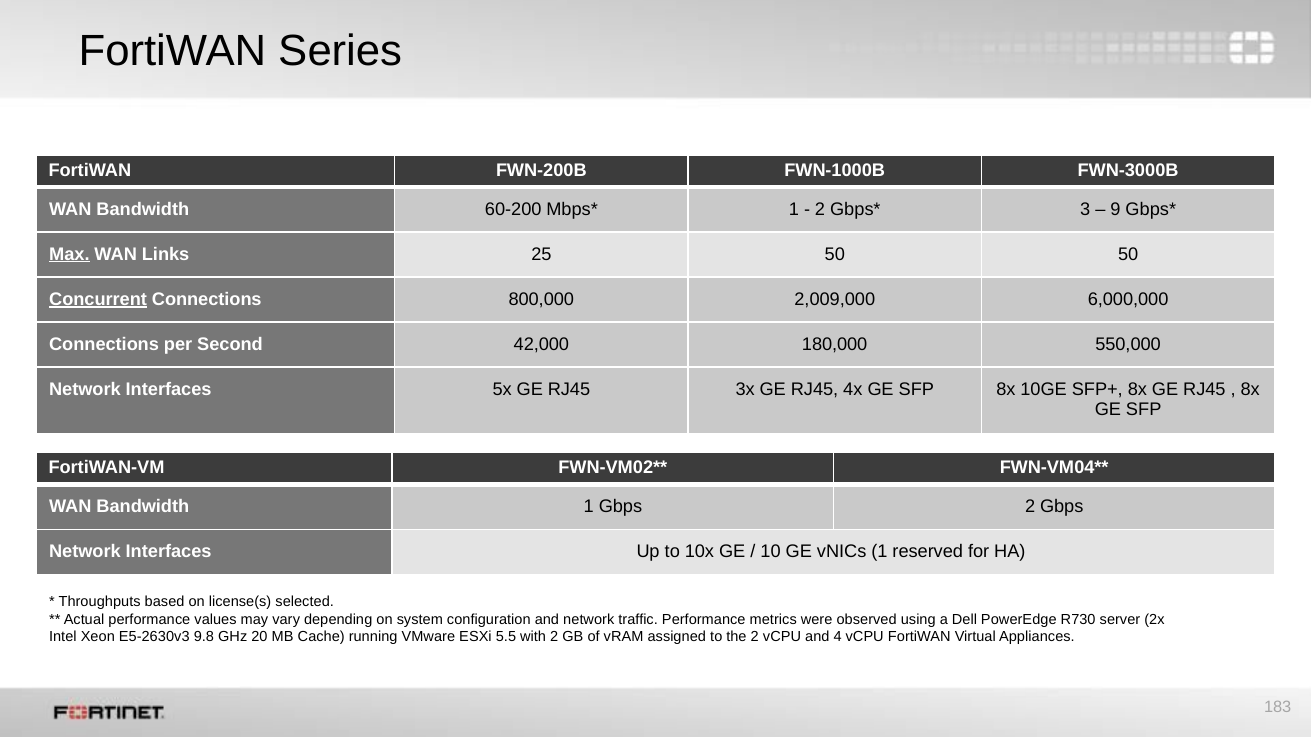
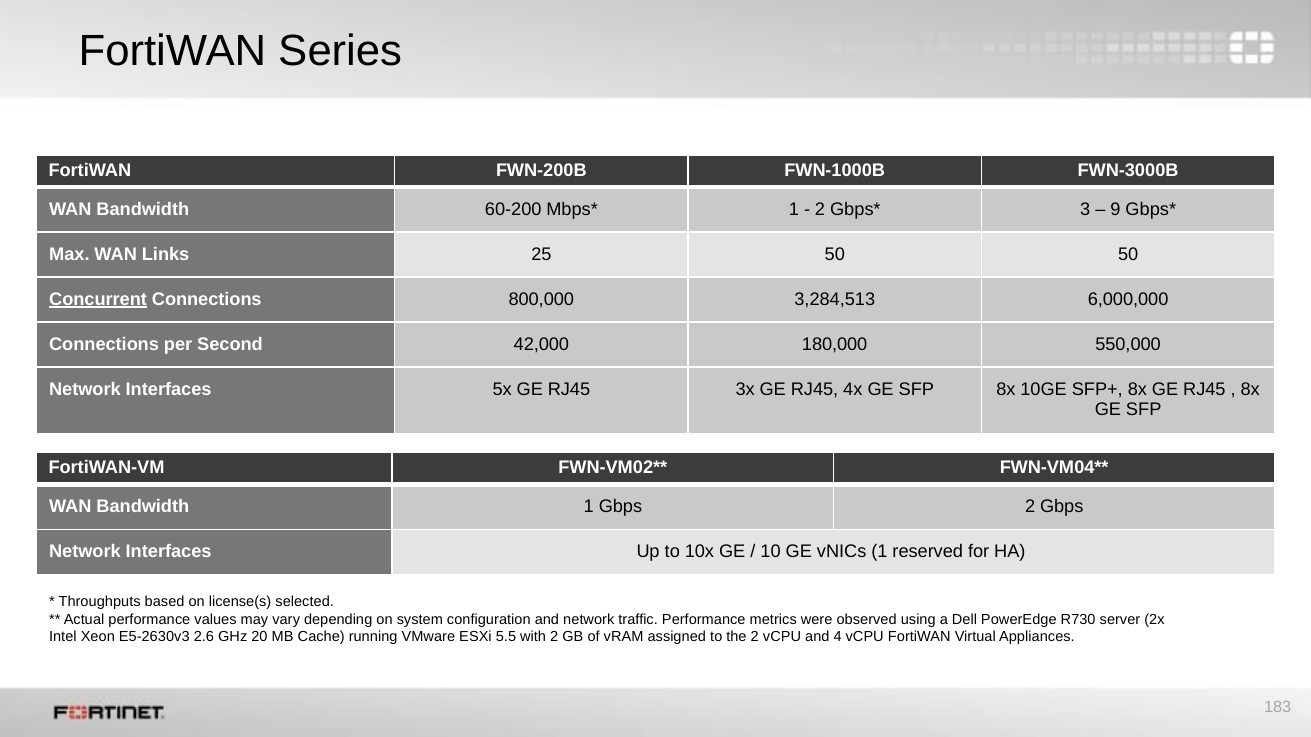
Max underline: present -> none (69, 254)
2,009,000: 2,009,000 -> 3,284,513 (835, 299)
9.8: 9.8 -> 2.6 (204, 637)
